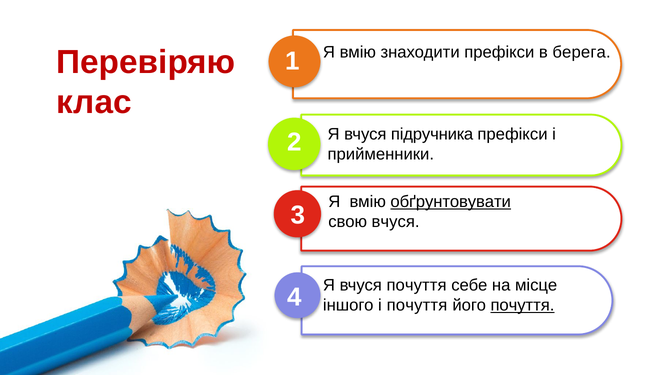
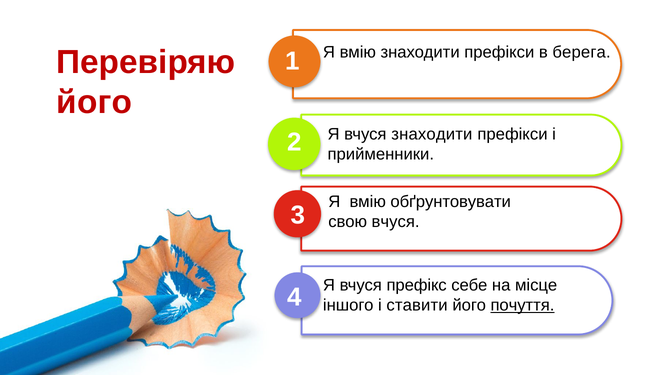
клас: клас -> його (94, 102)
вчуся підручника: підручника -> знаходити (432, 134)
обґрунтовувати underline: present -> none (451, 202)
вчуся почуття: почуття -> префікс (417, 285)
і почуття: почуття -> ставити (417, 305)
